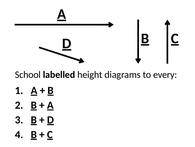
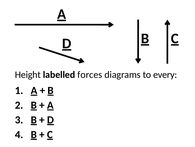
School: School -> Height (28, 74)
height: height -> forces (90, 74)
